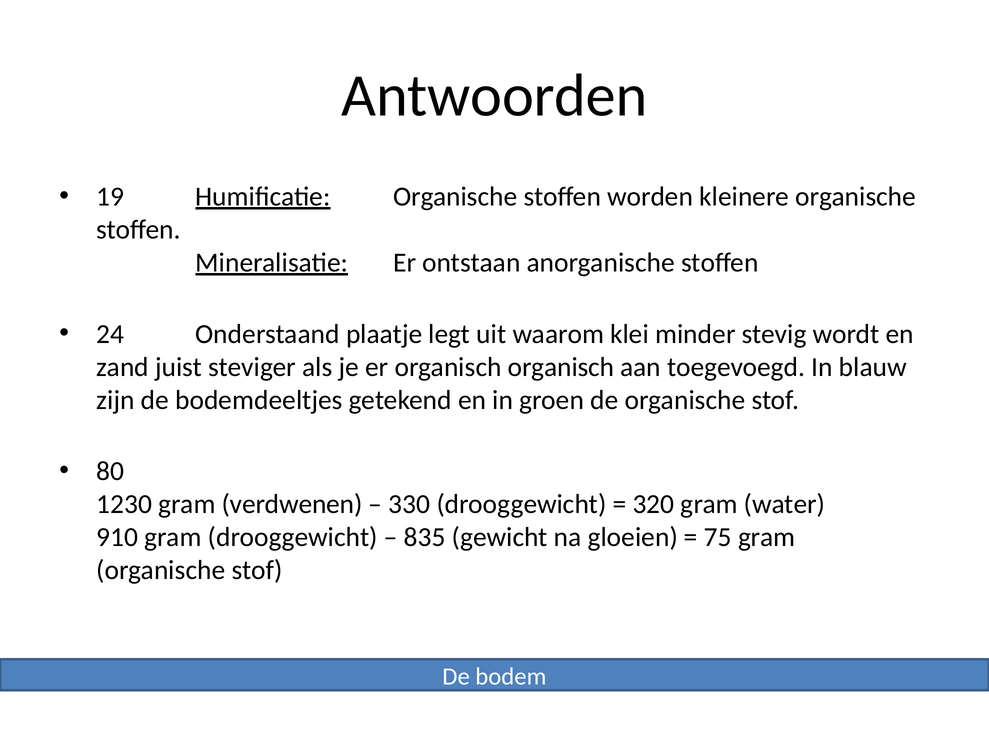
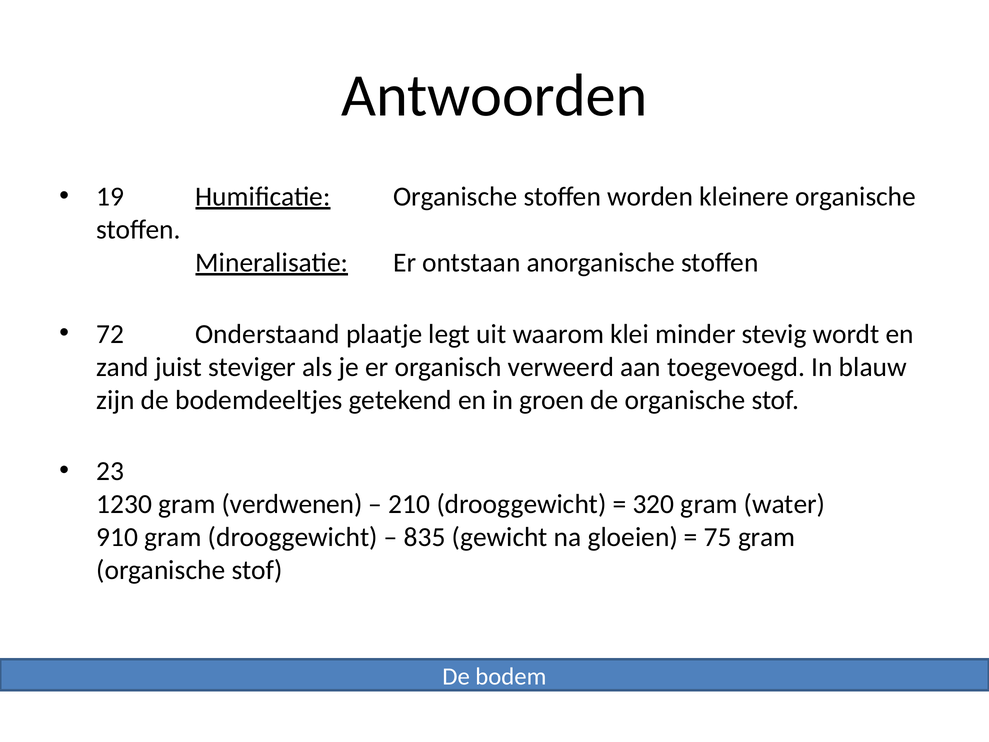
24: 24 -> 72 (110, 334)
organisch organisch: organisch -> verweerd (561, 367)
80: 80 -> 23 (110, 471)
330: 330 -> 210 (409, 504)
